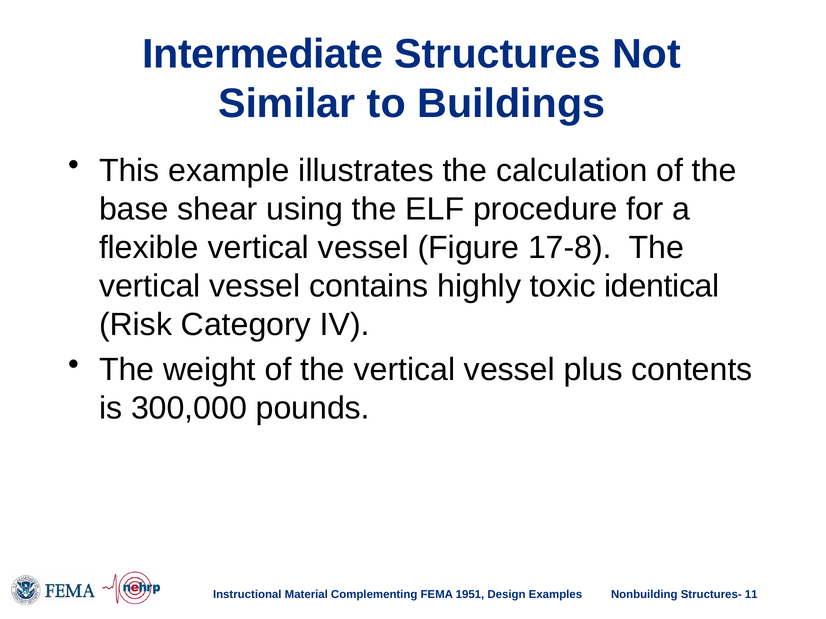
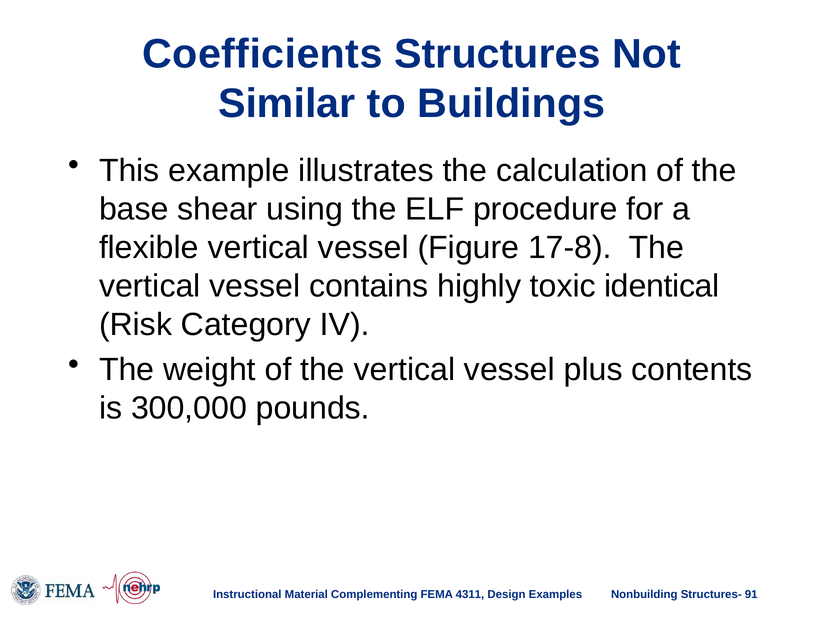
Intermediate: Intermediate -> Coefficients (262, 54)
1951: 1951 -> 4311 (470, 595)
11: 11 -> 91 (751, 595)
